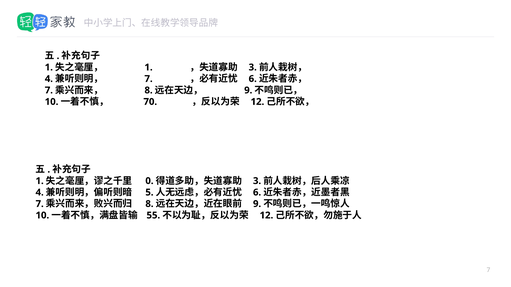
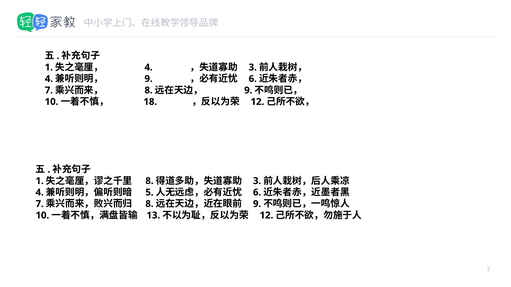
1: 1 -> 4 (149, 67)
7: 7 -> 9 (149, 79)
70: 70 -> 18 (150, 102)
0: 0 -> 8 (149, 181)
55: 55 -> 13 (153, 216)
